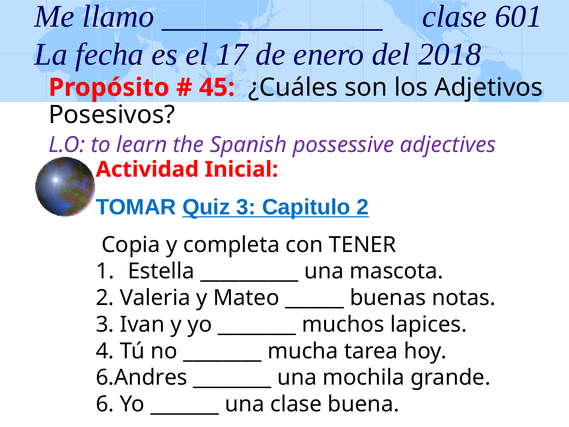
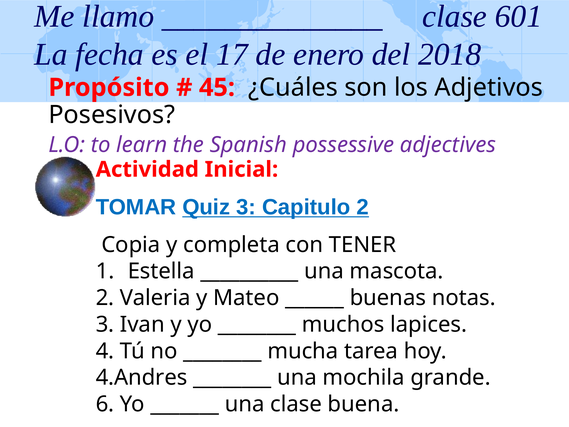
6.Andres: 6.Andres -> 4.Andres (142, 377)
